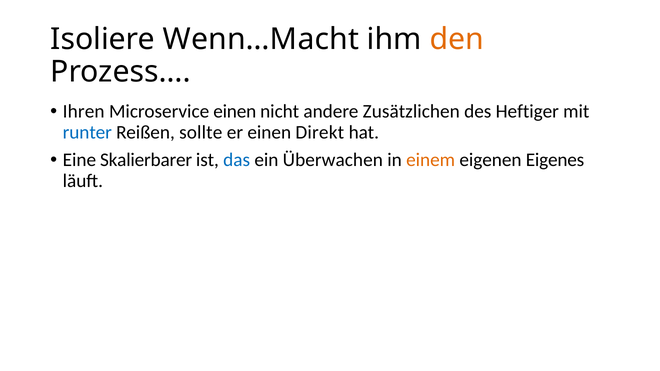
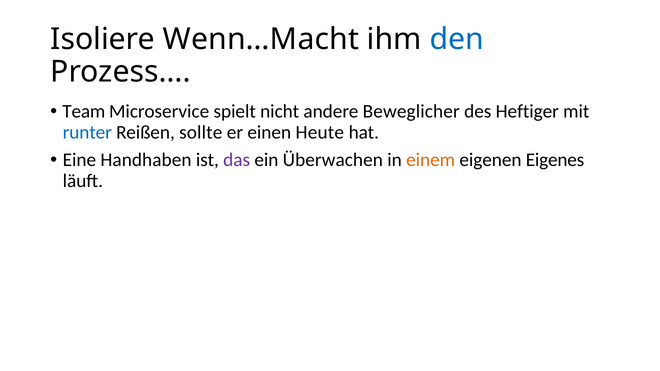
den colour: orange -> blue (457, 39)
Ihren: Ihren -> Team (84, 112)
Microservice einen: einen -> spielt (235, 112)
Zusätzlichen: Zusätzlichen -> Beweglicher (411, 112)
Direkt: Direkt -> Heute (320, 132)
Skalierbarer: Skalierbarer -> Handhaben (146, 160)
das colour: blue -> purple (237, 160)
